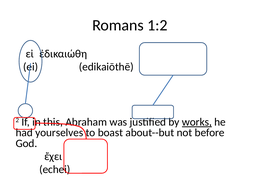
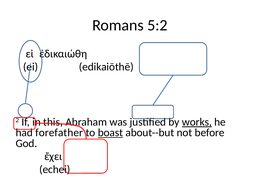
1:2: 1:2 -> 5:2 (157, 25)
yourselves: yourselves -> forefather (59, 133)
boast underline: none -> present (110, 133)
